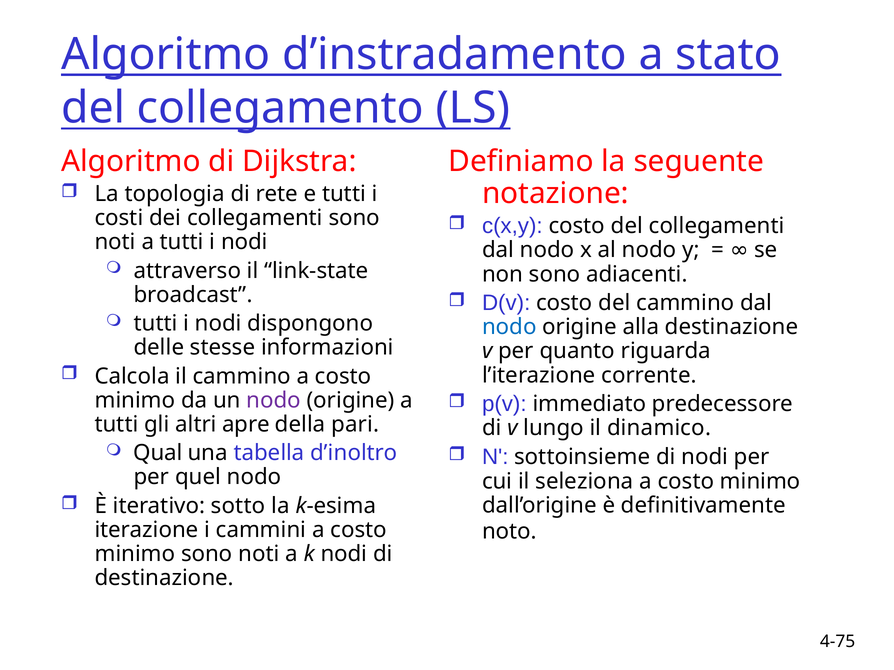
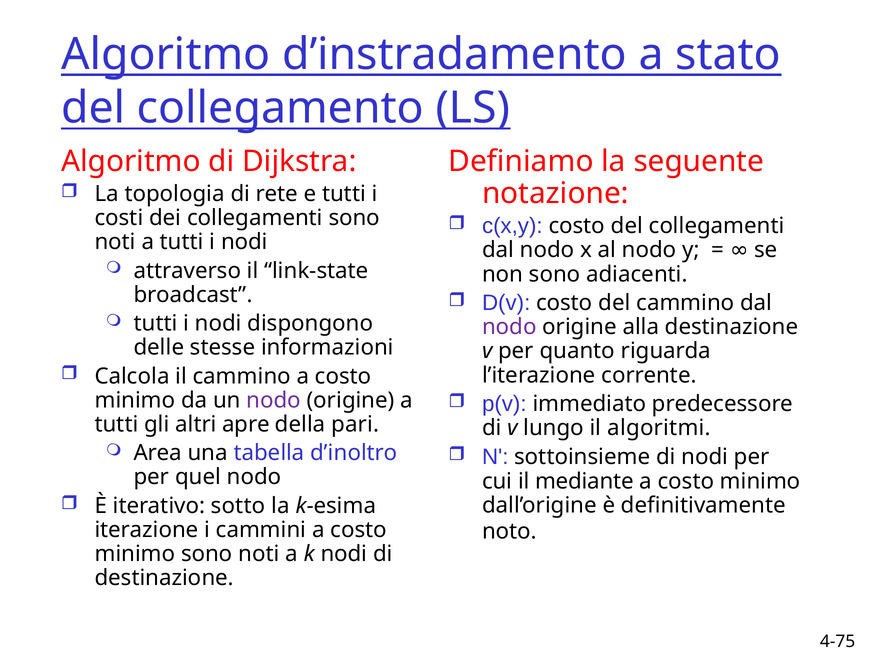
nodo colour: blue -> purple (509, 327)
dinamico: dinamico -> algoritmi (659, 428)
Qual: Qual -> Area (158, 453)
seleziona: seleziona -> mediante (584, 482)
